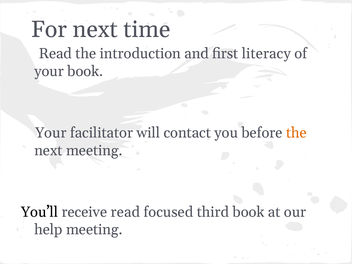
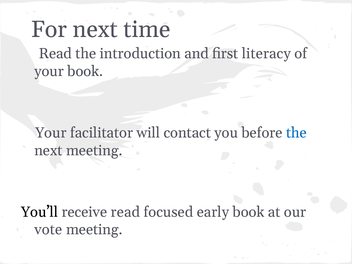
the colour: orange -> blue (296, 133)
third: third -> early (213, 212)
help: help -> vote (48, 230)
